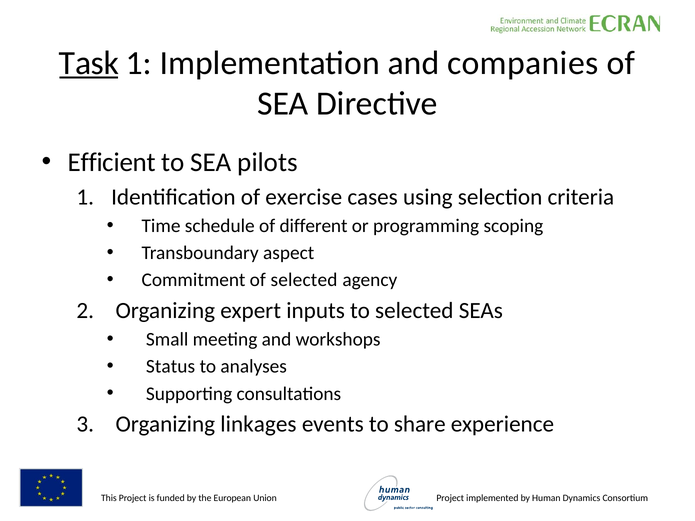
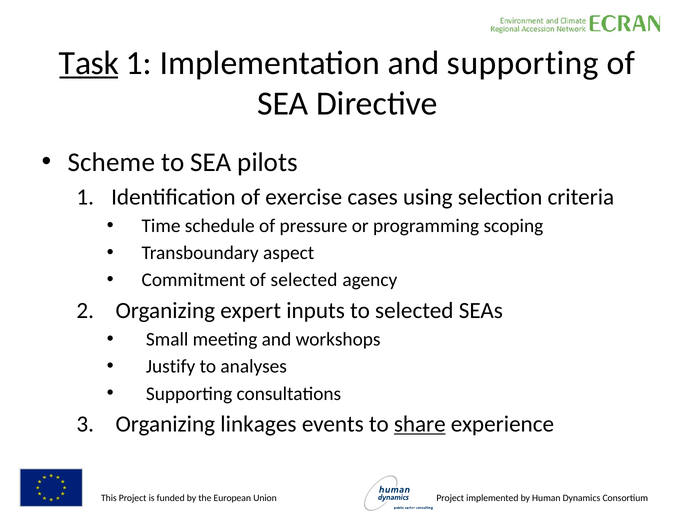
and companies: companies -> supporting (523, 63)
Efficient: Efficient -> Scheme (111, 163)
different: different -> pressure (313, 226)
Status: Status -> Justify (171, 367)
share underline: none -> present (420, 424)
